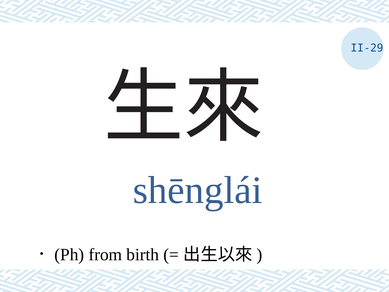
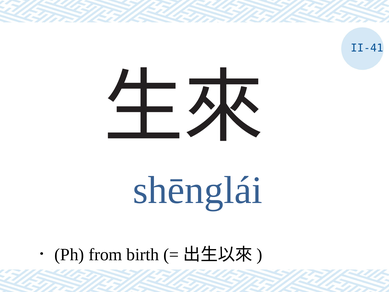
II-29: II-29 -> II-41 (367, 48)
